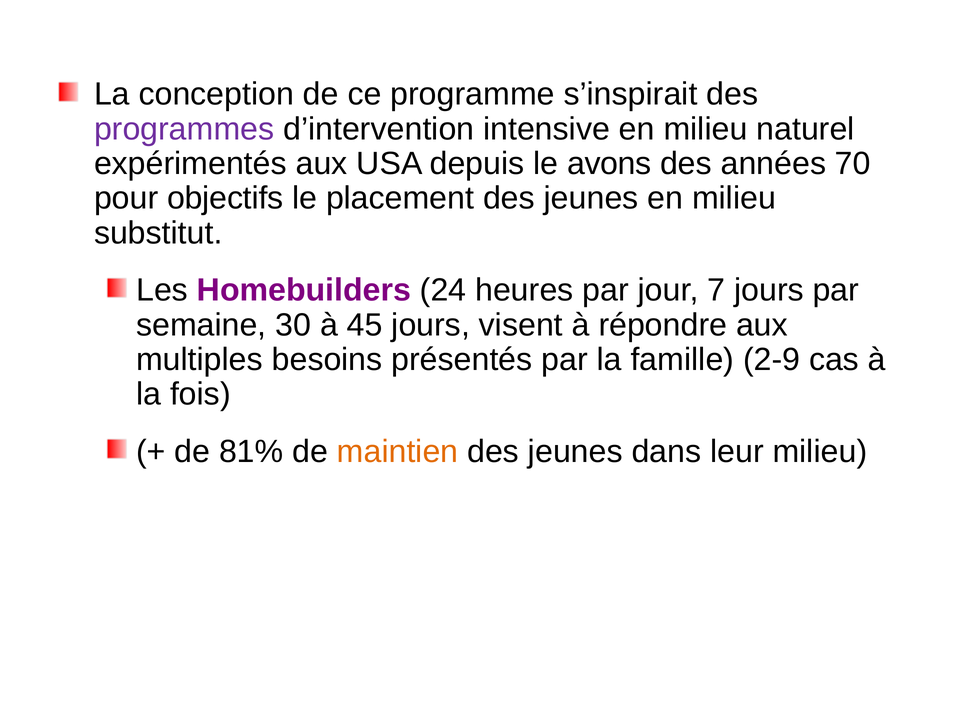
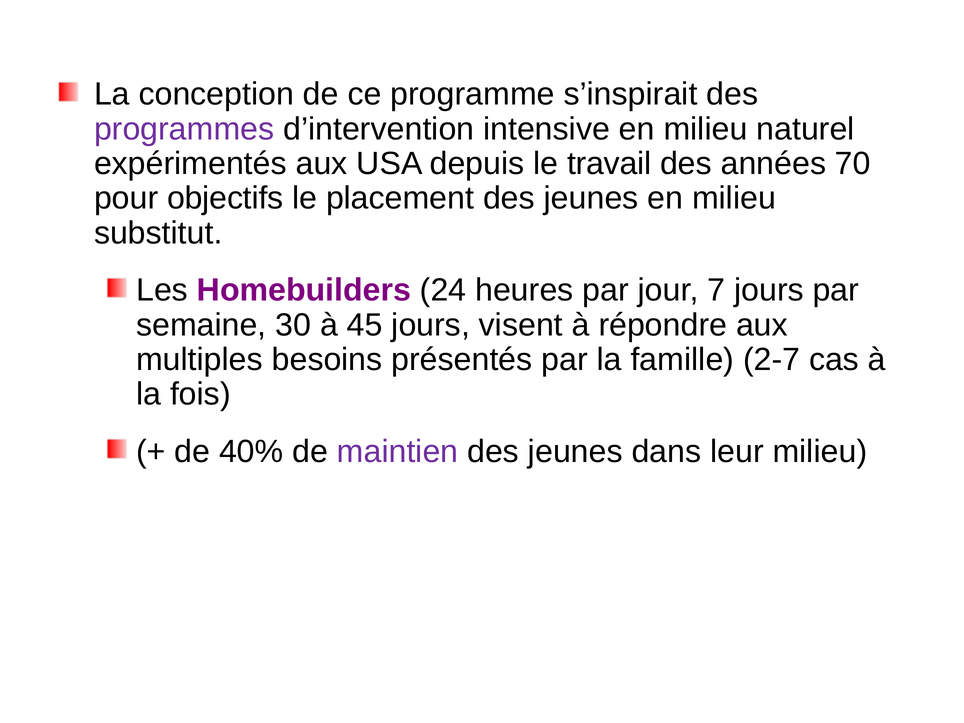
avons: avons -> travail (609, 164)
2-9: 2-9 -> 2-7 (772, 360)
81%: 81% -> 40% (251, 451)
maintien colour: orange -> purple (398, 451)
